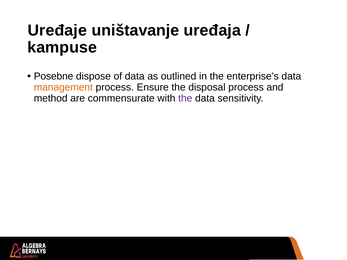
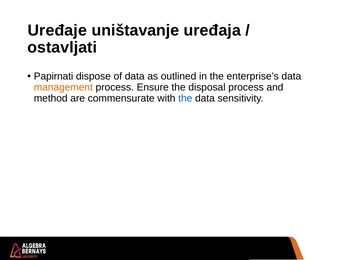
kampuse: kampuse -> ostavljati (62, 47)
Posebne: Posebne -> Papirnati (54, 76)
the colour: purple -> blue (185, 98)
